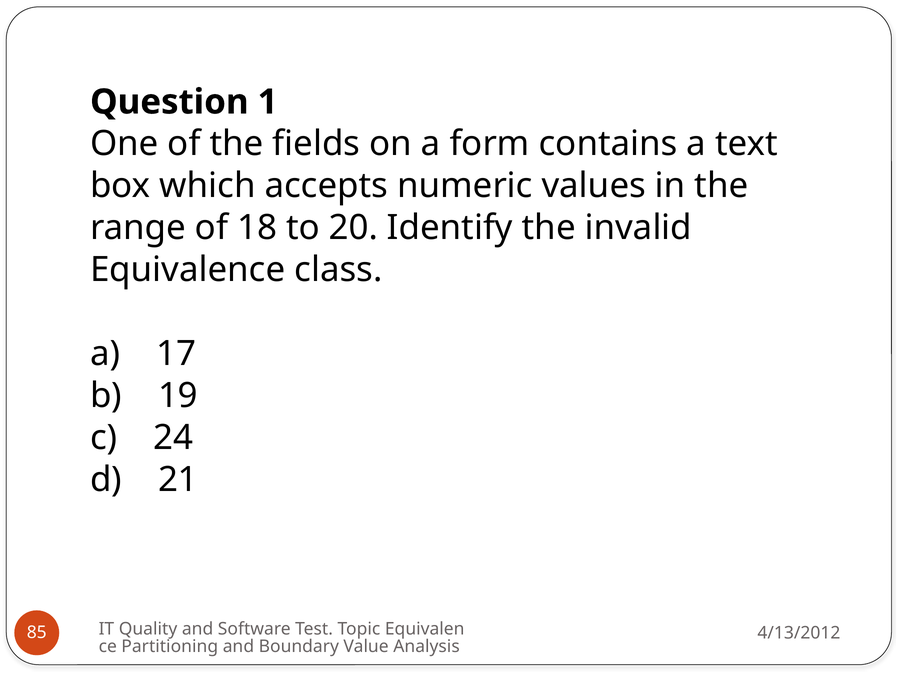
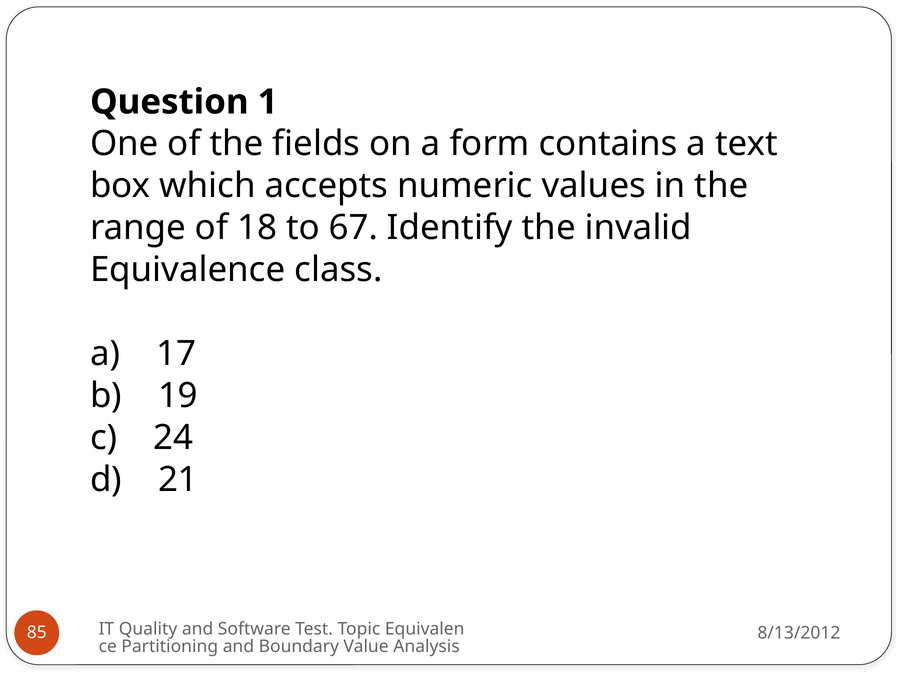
20: 20 -> 67 (353, 228)
4/13/2012: 4/13/2012 -> 8/13/2012 (799, 633)
